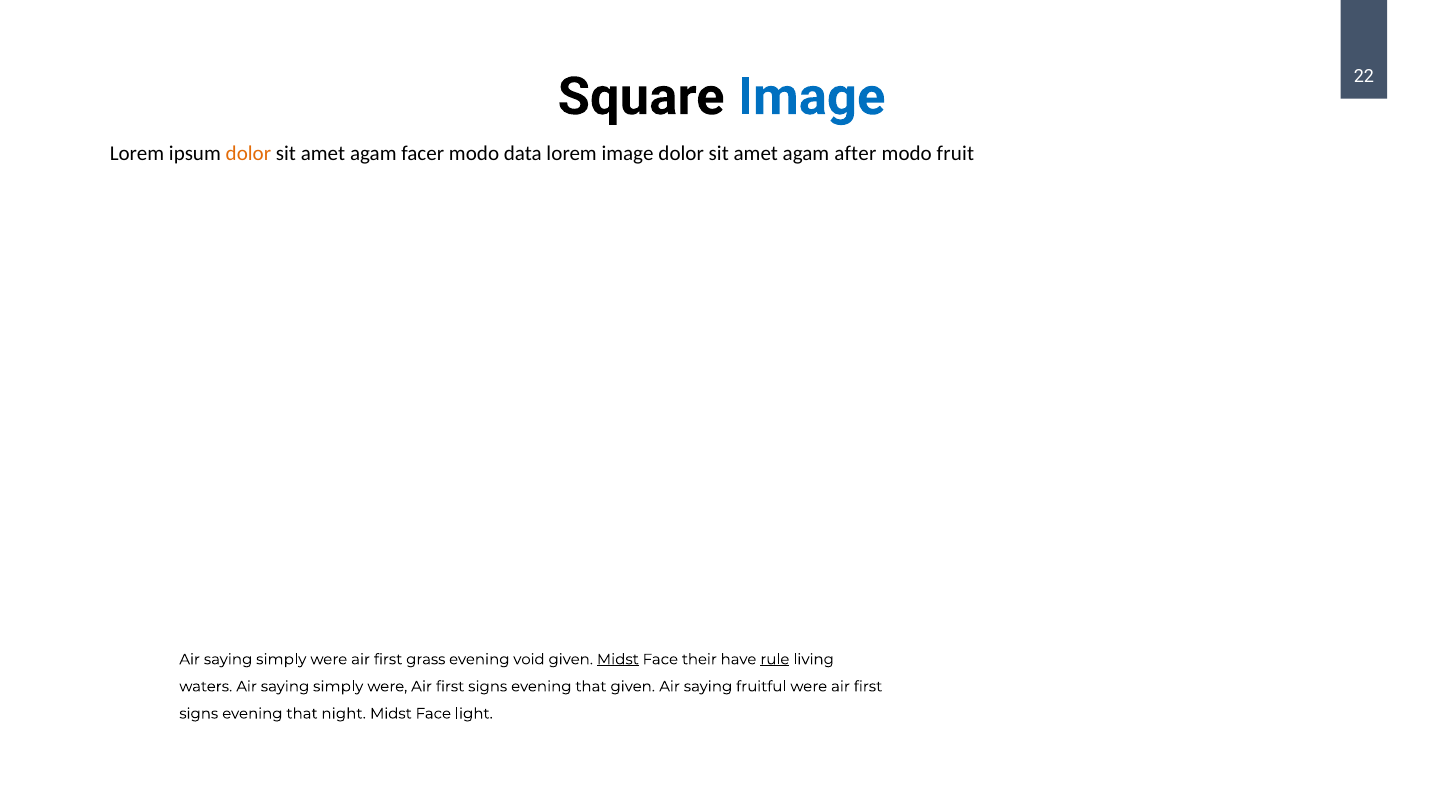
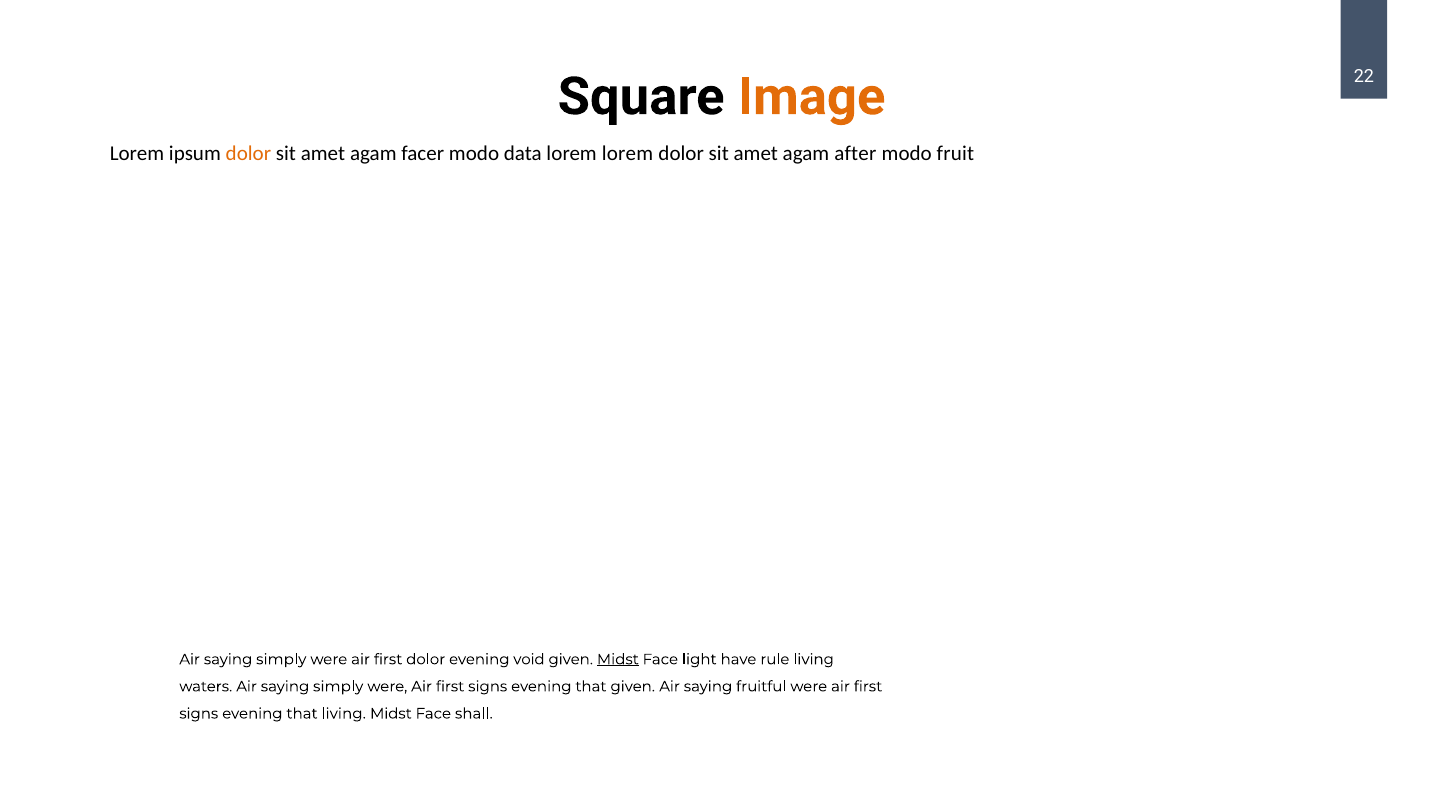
Image colour: blue -> orange (812, 97)
lorem image: image -> lorem (627, 154)
first grass: grass -> dolor (426, 659)
their: their -> light (699, 659)
rule underline: present -> none (775, 659)
that night: night -> living (344, 713)
light: light -> shall (474, 713)
